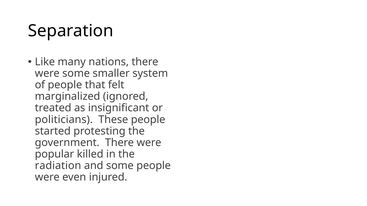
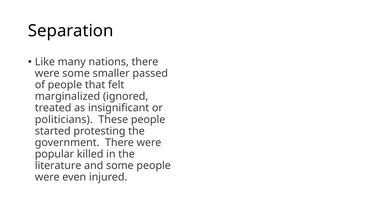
system: system -> passed (150, 74)
radiation: radiation -> literature (58, 166)
